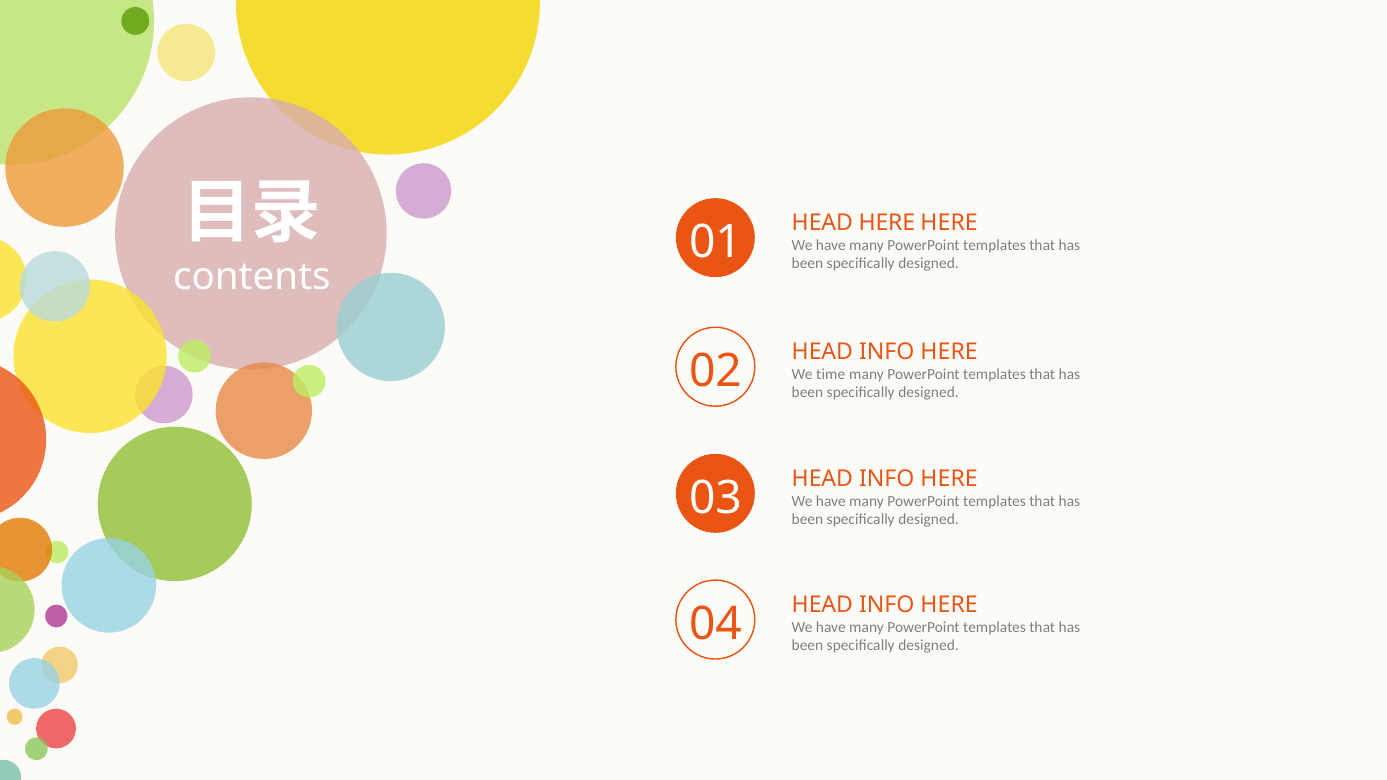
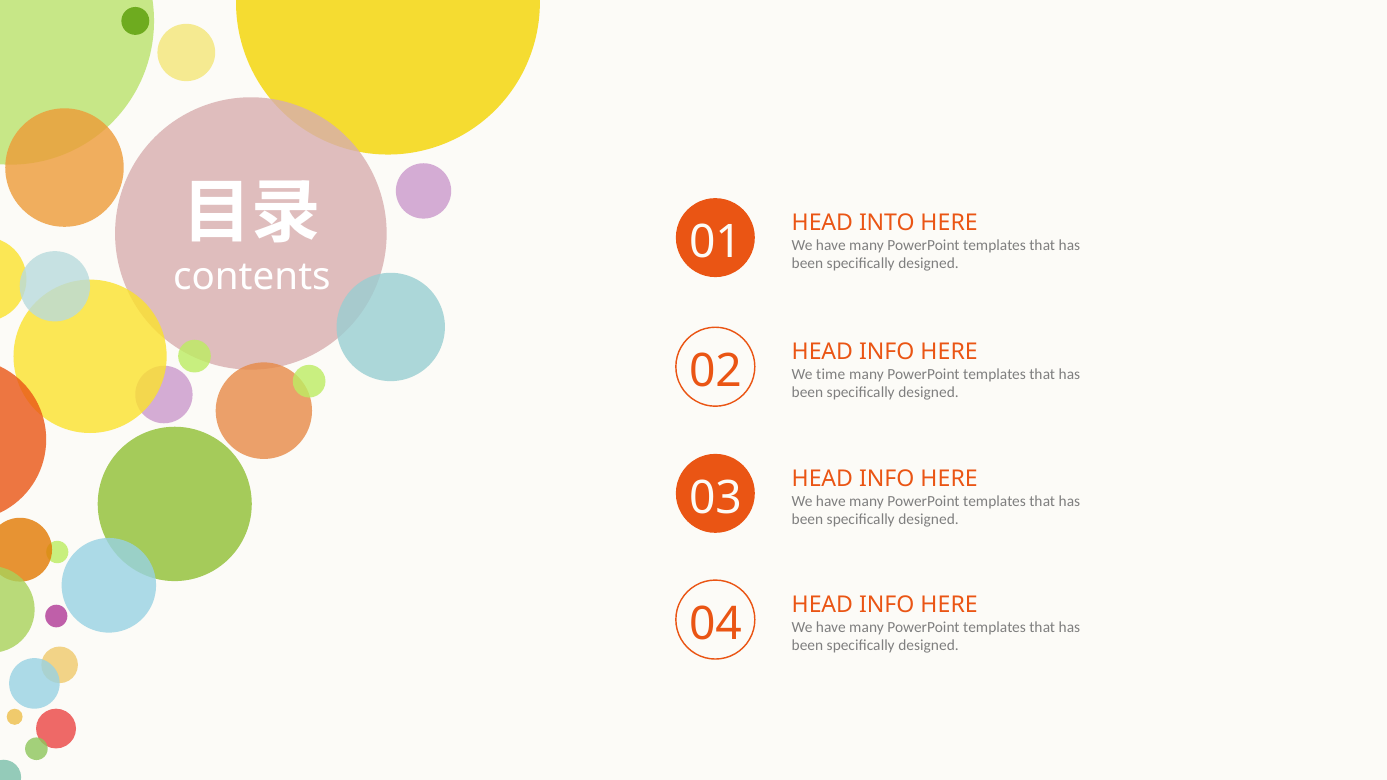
HEAD HERE: HERE -> INTO (887, 223)
